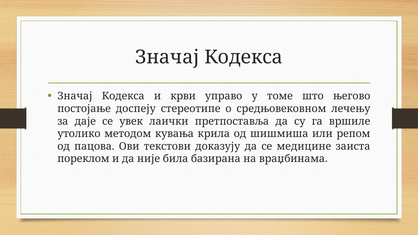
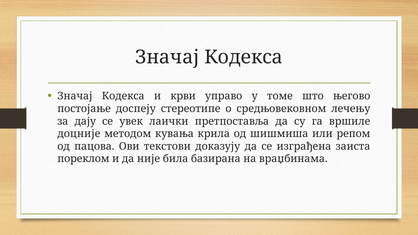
даје: даје -> дају (85, 121)
утолико: утолико -> доцније (79, 134)
медицине: медицине -> изграђена (304, 146)
